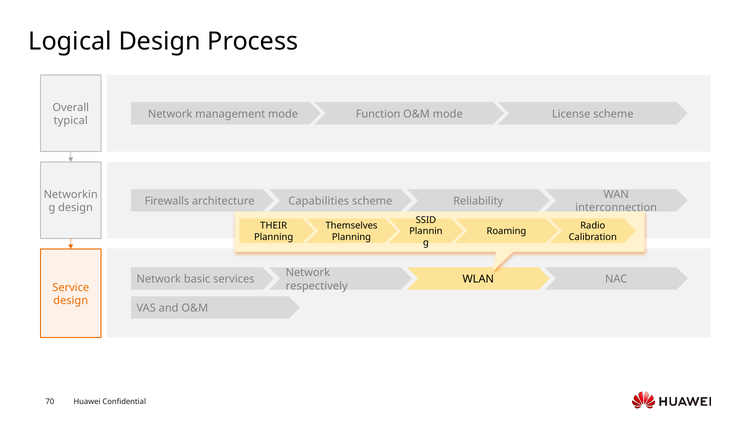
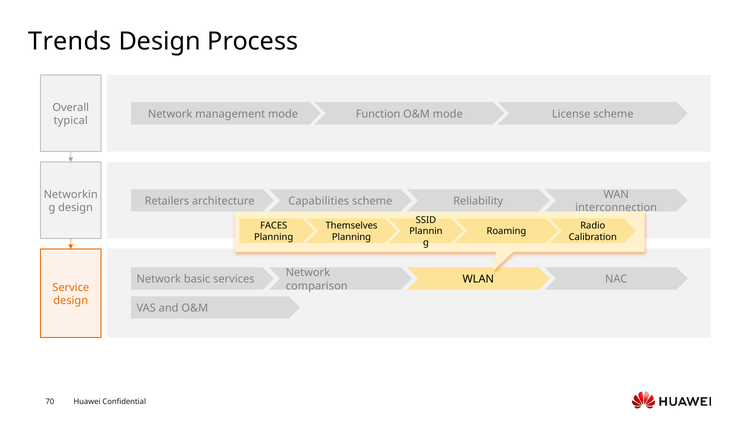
Logical: Logical -> Trends (70, 41)
Firewalls: Firewalls -> Retailers (167, 201)
THEIR: THEIR -> FACES (274, 226)
respectively: respectively -> comparison (317, 286)
